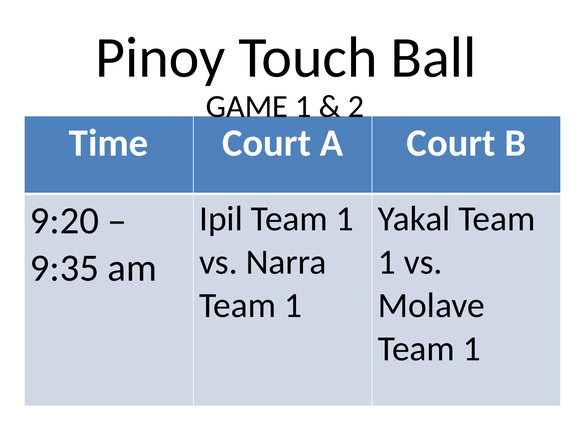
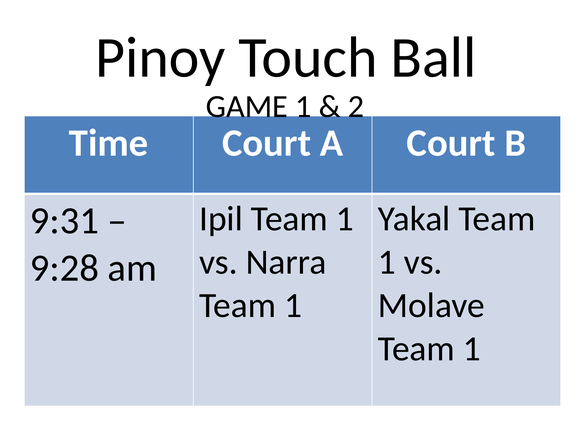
9:20: 9:20 -> 9:31 (64, 221)
9:35: 9:35 -> 9:28 (64, 268)
